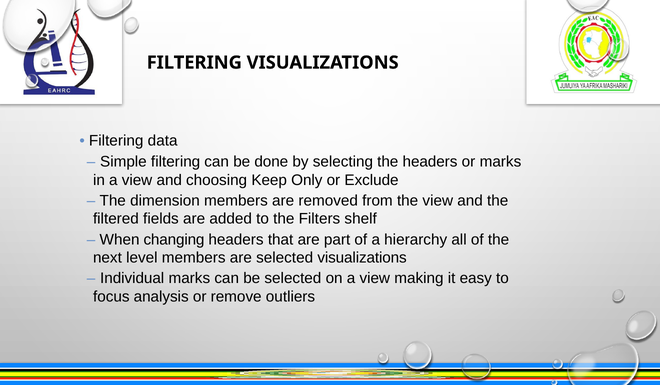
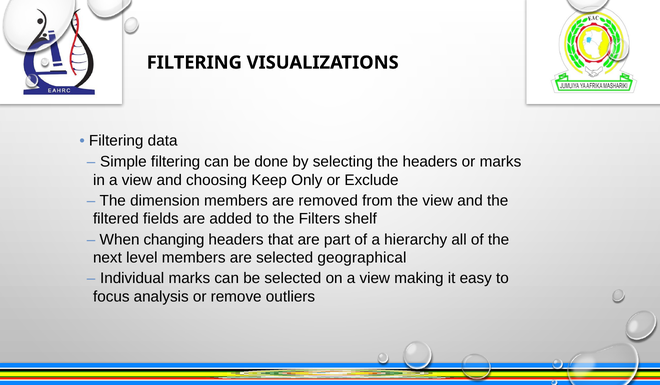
selected visualizations: visualizations -> geographical (362, 258)
